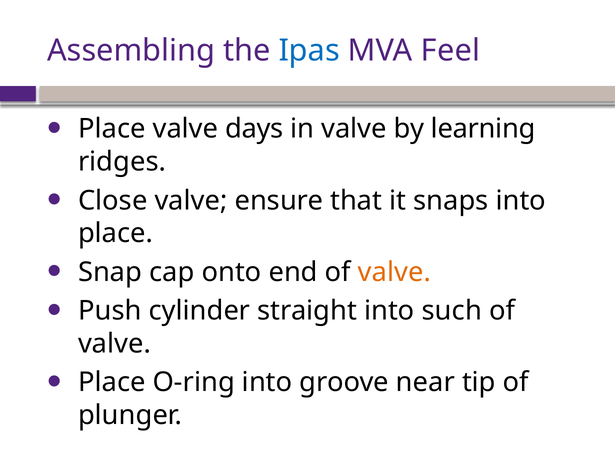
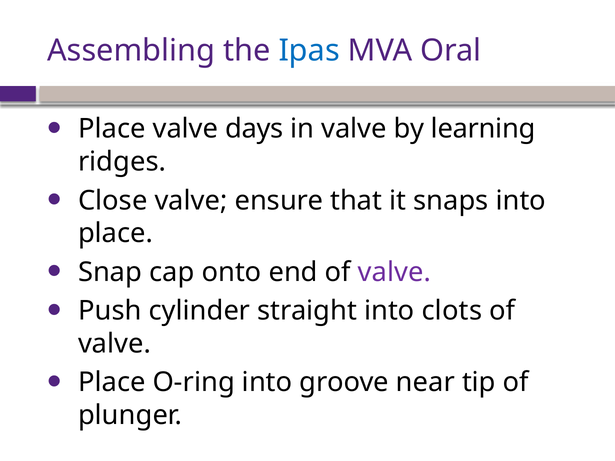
Feel: Feel -> Oral (451, 51)
valve colour: orange -> purple (394, 272)
such: such -> clots (452, 311)
